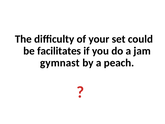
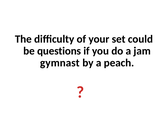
facilitates: facilitates -> questions (59, 51)
